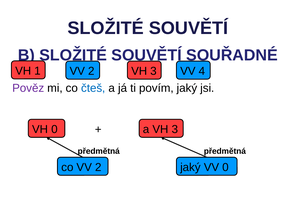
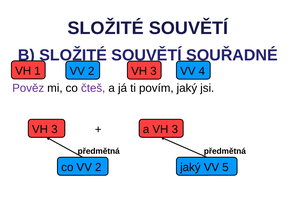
čteš colour: blue -> purple (93, 88)
0: 0 -> 3 (54, 129)
VV 0: 0 -> 5 (226, 167)
